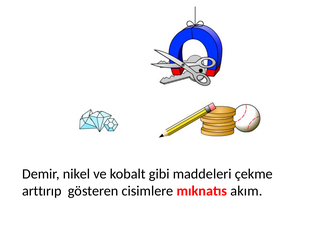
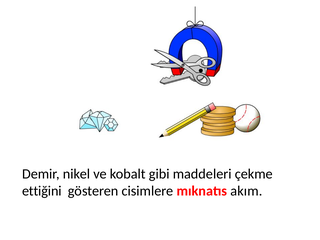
arttırıp: arttırıp -> ettiğini (42, 191)
